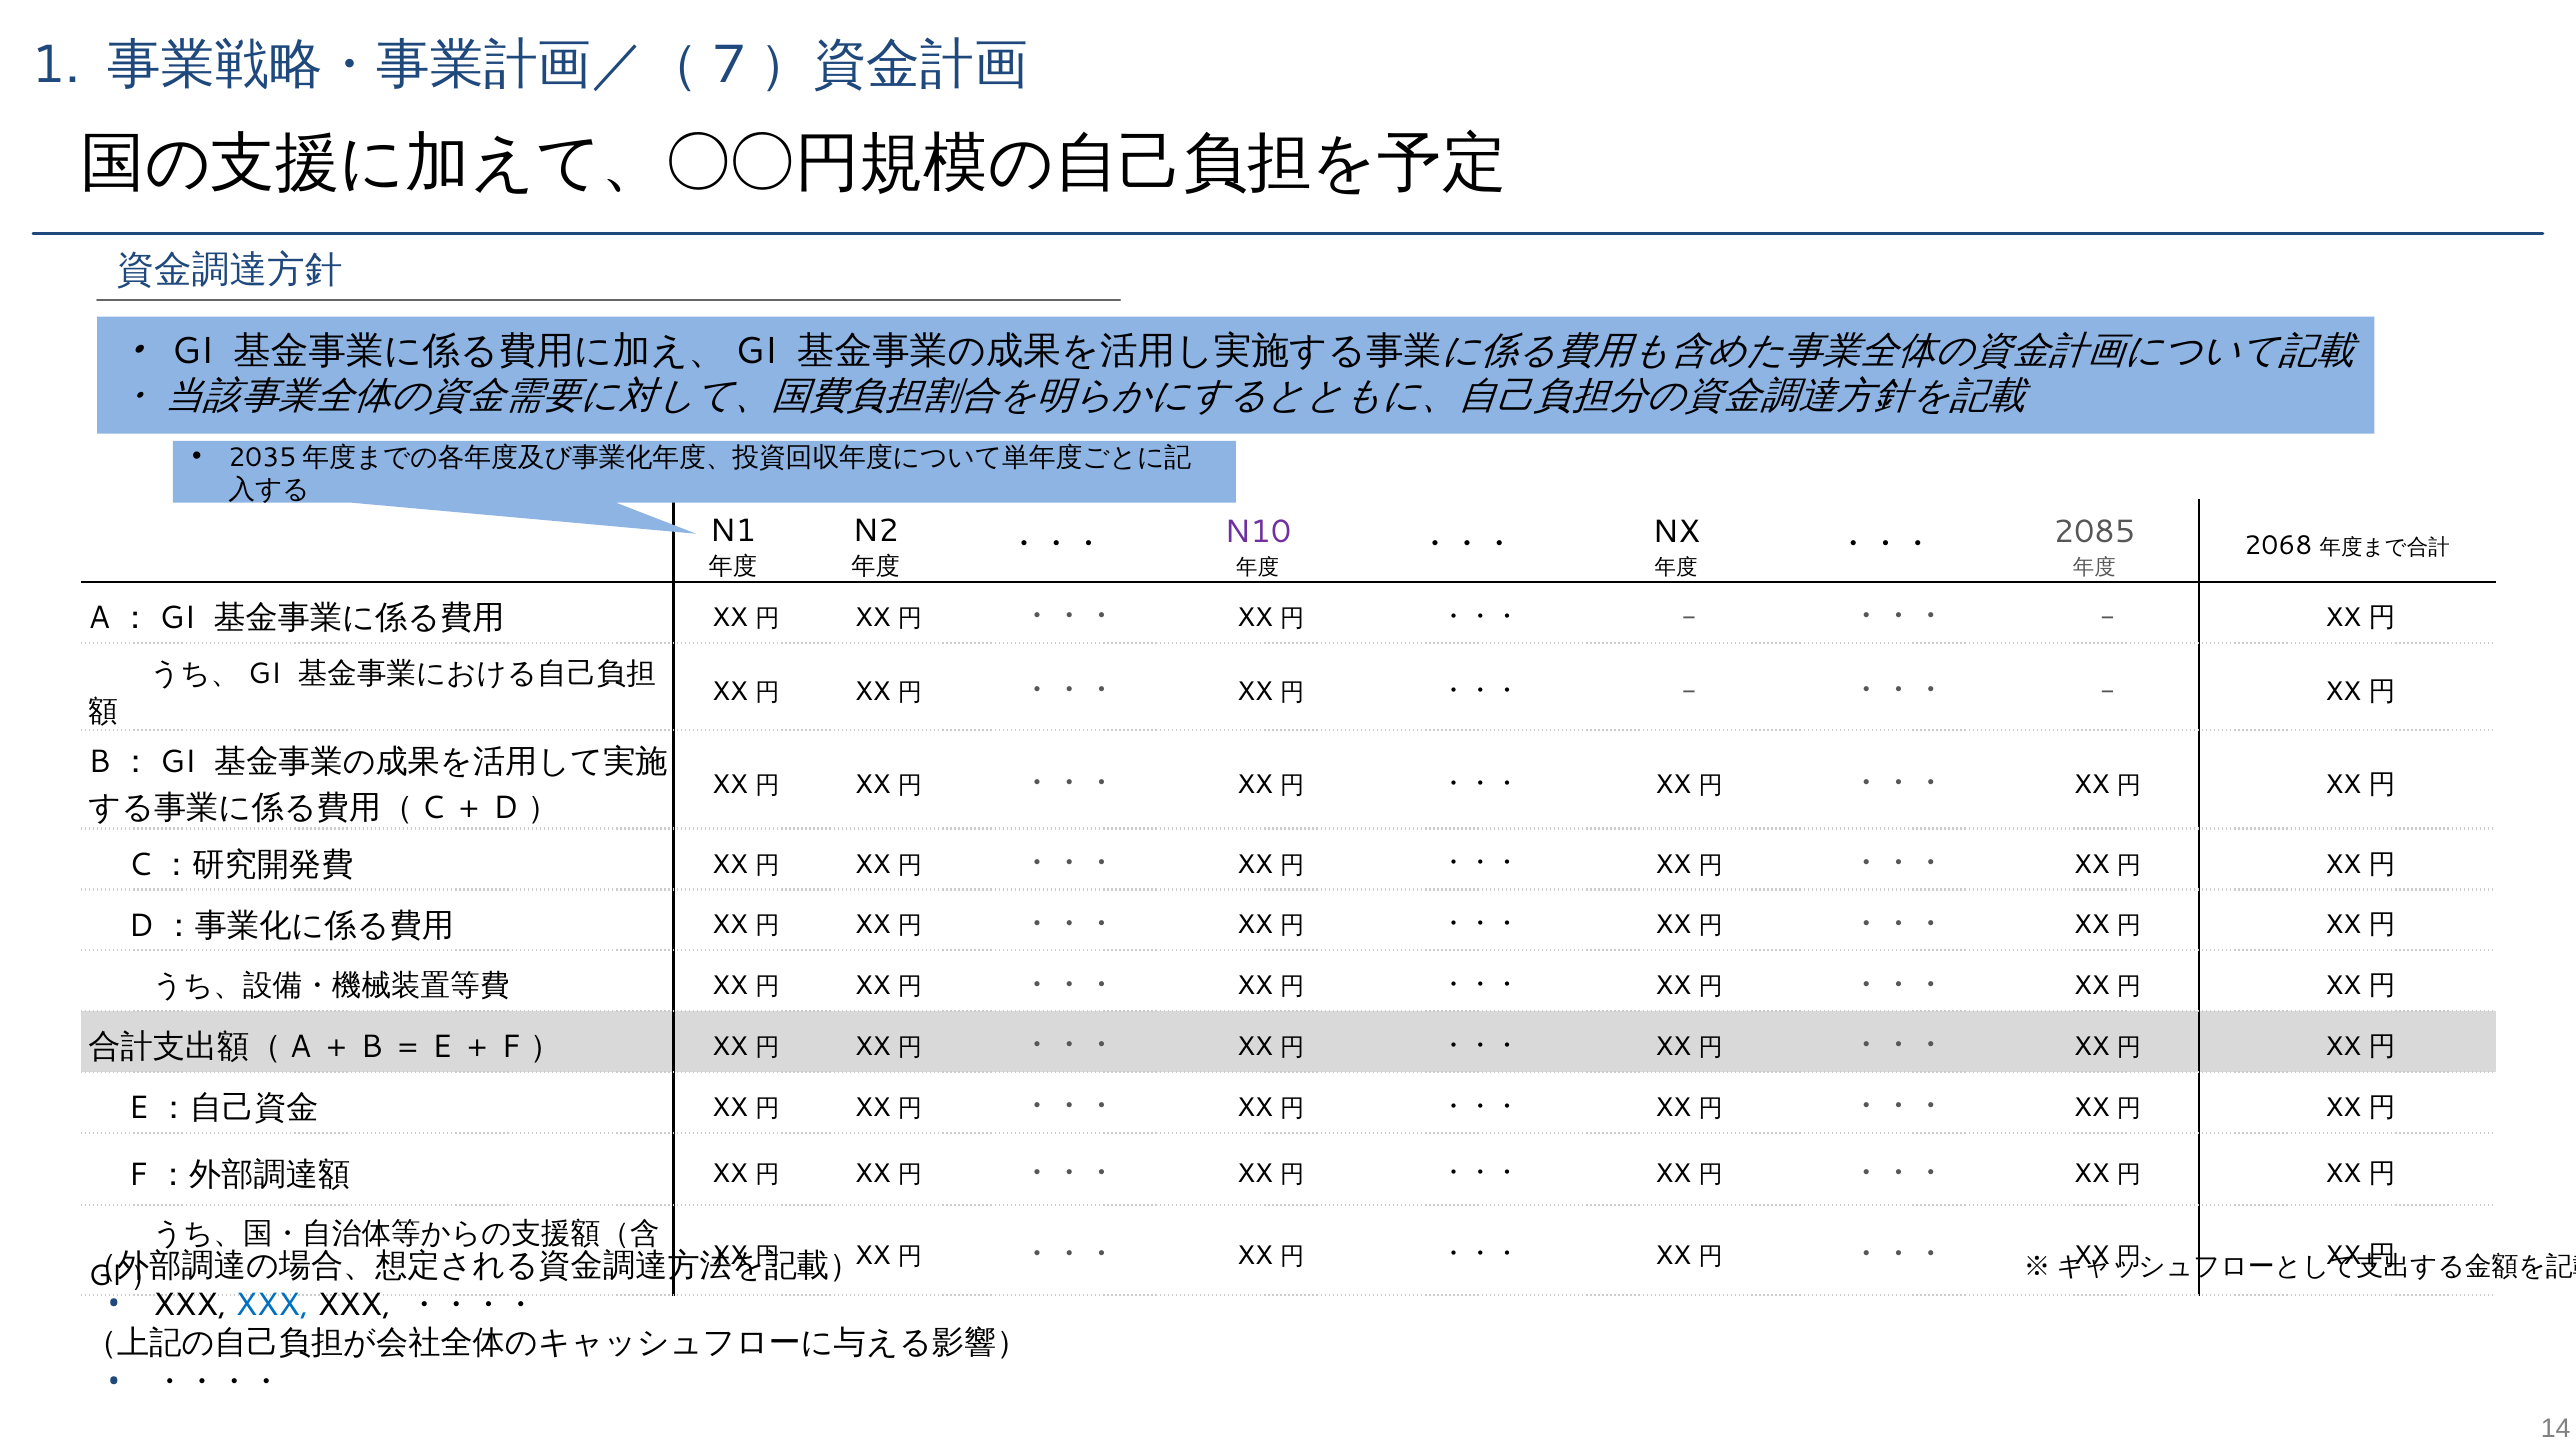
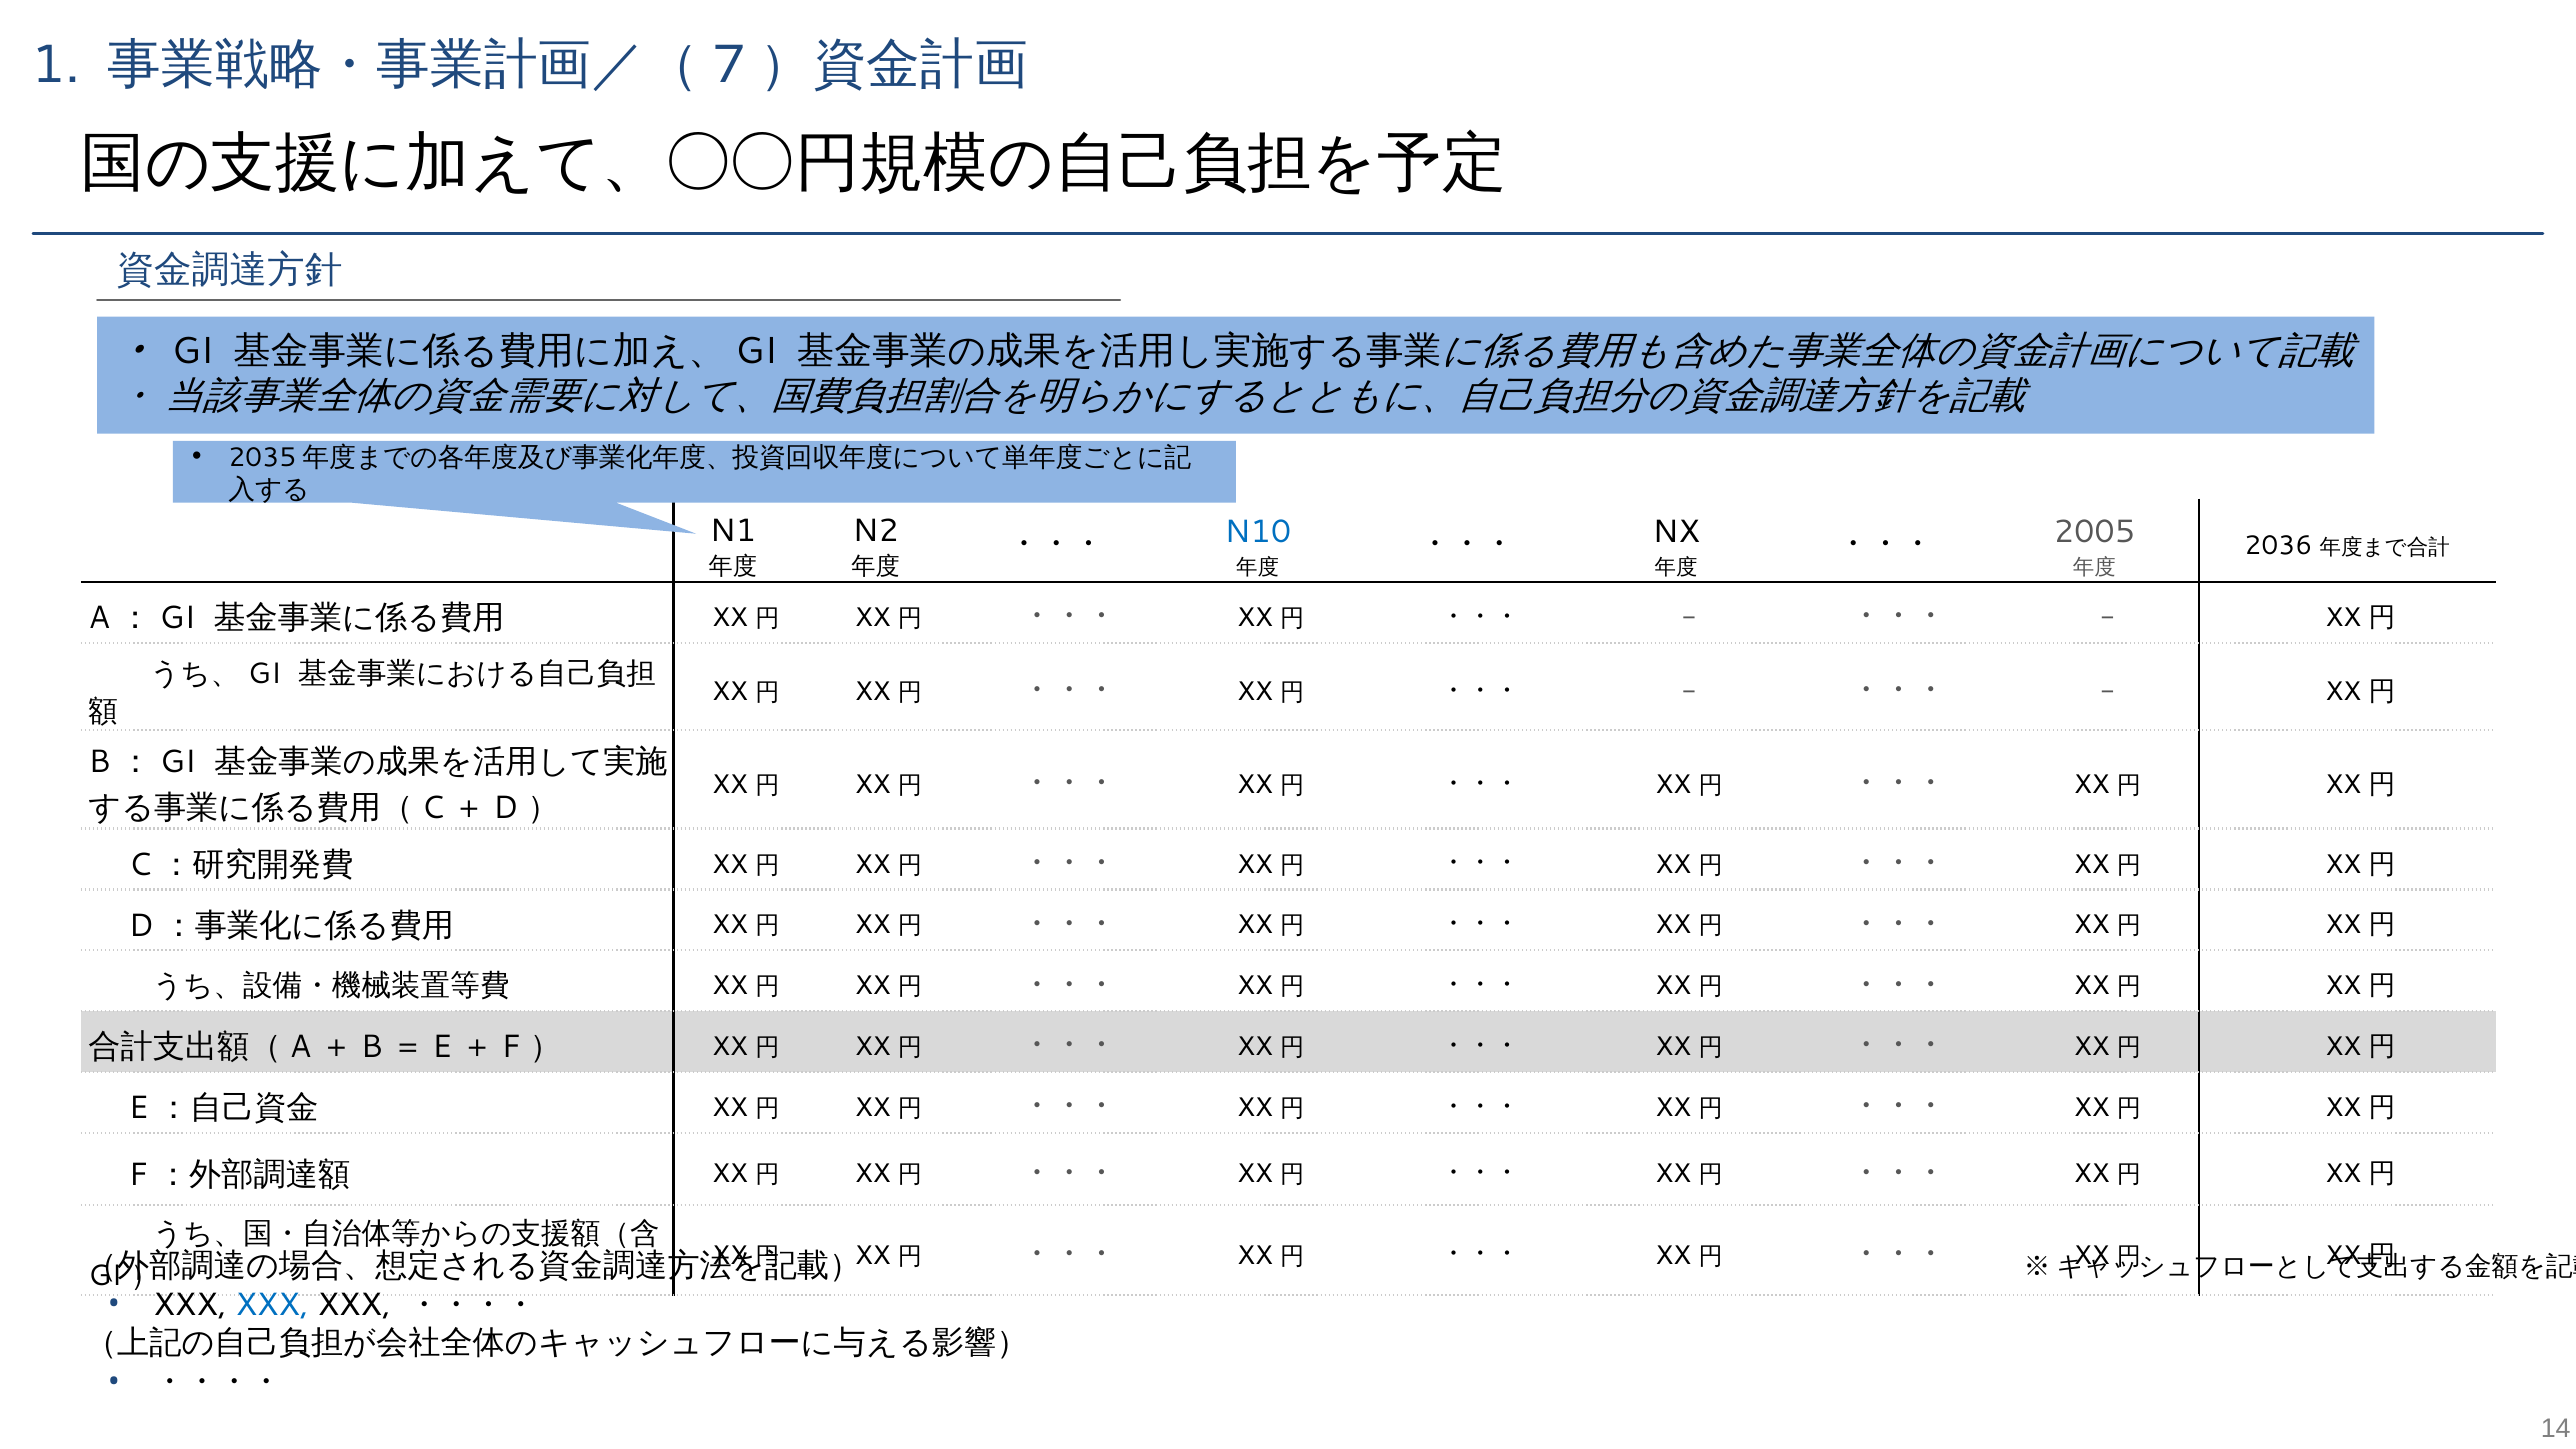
N10 colour: purple -> blue (1258, 532)
2085: 2085 -> 2005 (2094, 532)
2068: 2068 -> 2036 (2278, 546)
